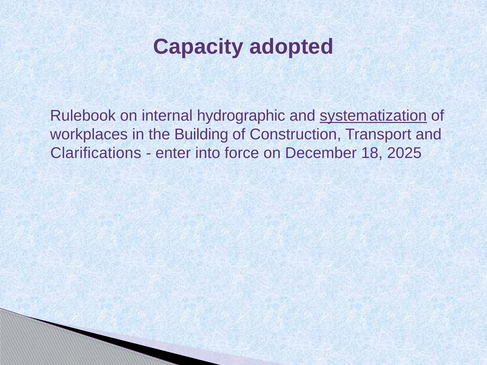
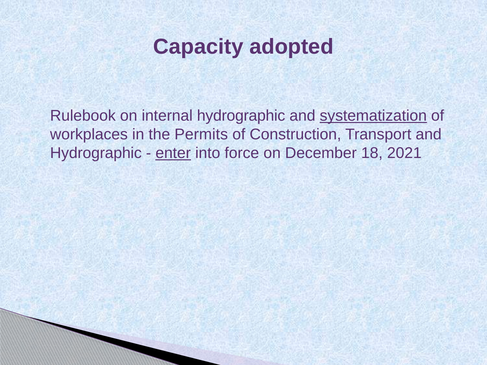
Building: Building -> Permits (201, 135)
Clarifications: Clarifications -> Hydrographic (96, 153)
enter underline: none -> present (173, 153)
2025: 2025 -> 2021 (404, 153)
